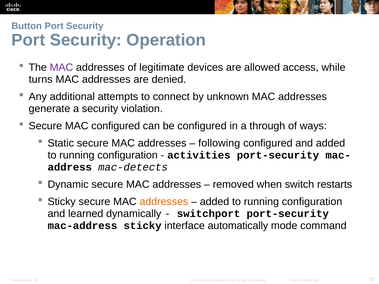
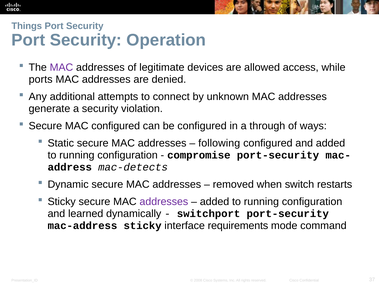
Button: Button -> Things (27, 26)
turns: turns -> ports (41, 79)
activities: activities -> compromise (199, 155)
addresses colour: orange -> purple (164, 202)
automatically: automatically -> requirements (238, 226)
